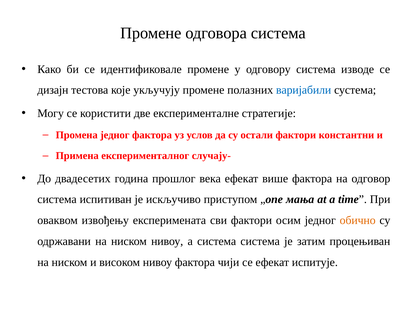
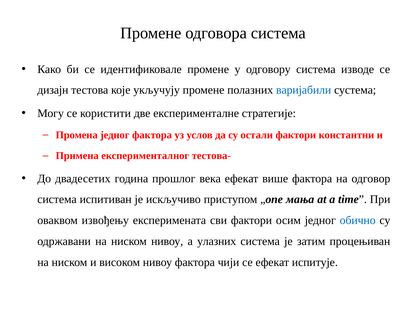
случају-: случају- -> тестова- (211, 156)
обично colour: orange -> blue (358, 221)
а система: система -> улазних (217, 242)
